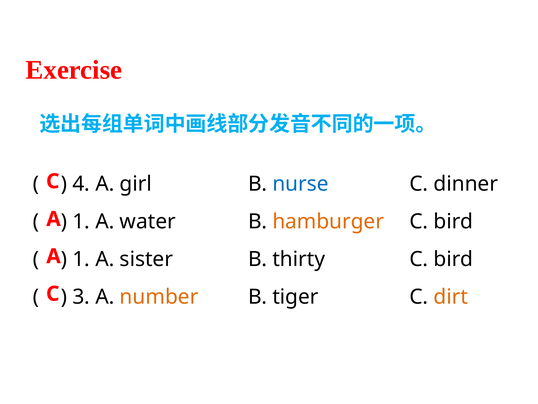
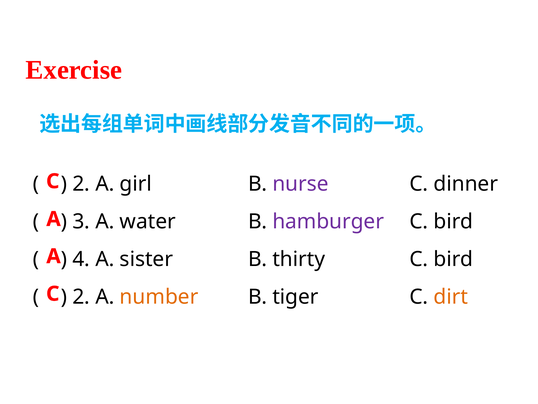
4: 4 -> 2 (81, 184)
nurse colour: blue -> purple (300, 184)
1: 1 -> 3 (81, 221)
hamburger colour: orange -> purple (328, 221)
1: 1 -> 4 (81, 259)
3: 3 -> 2 (81, 297)
